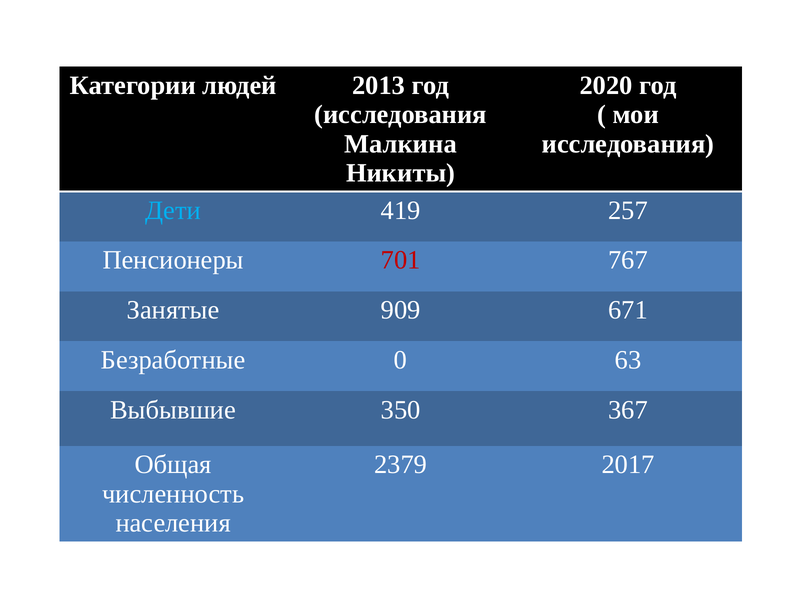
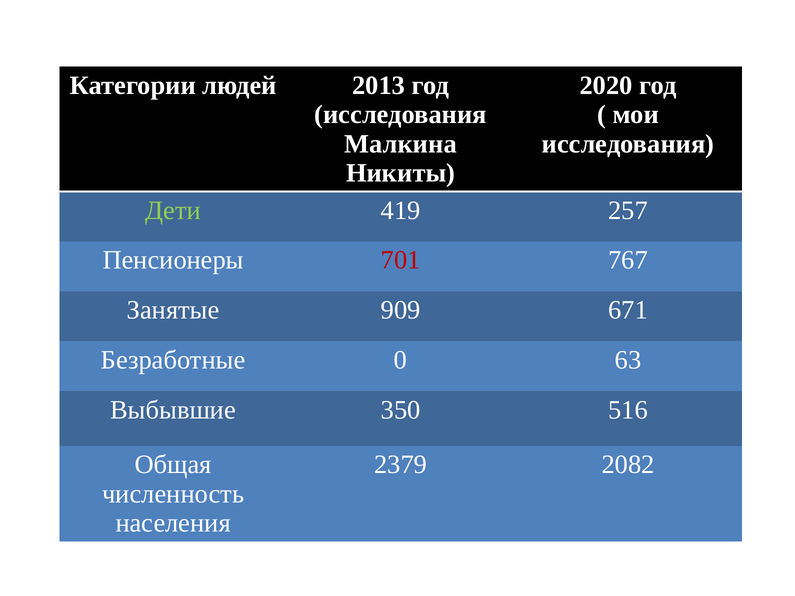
Дети colour: light blue -> light green (173, 210)
367: 367 -> 516 (628, 410)
2017: 2017 -> 2082 (628, 465)
